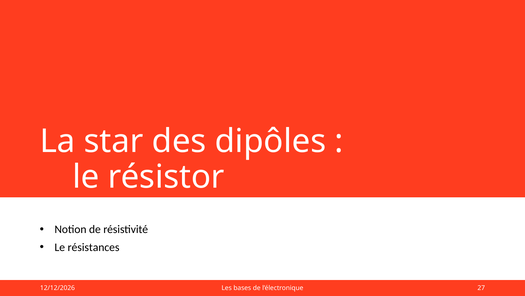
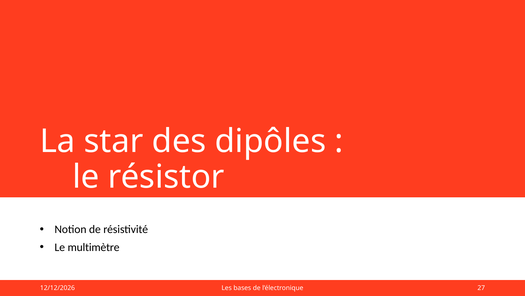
résistances: résistances -> multimètre (94, 247)
